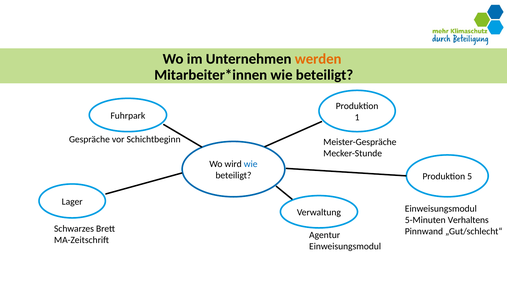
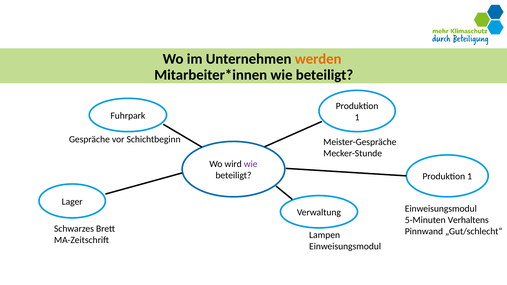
wie colour: blue -> purple (251, 164)
5: 5 -> 1 (470, 177)
Agentur: Agentur -> Lampen (325, 235)
